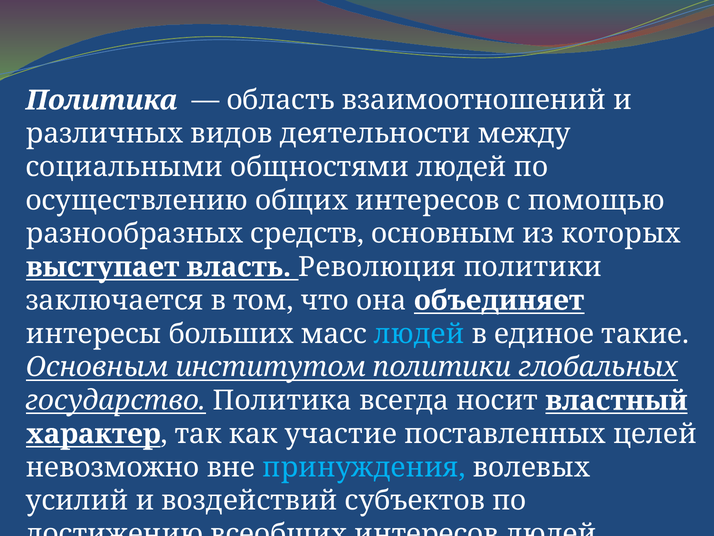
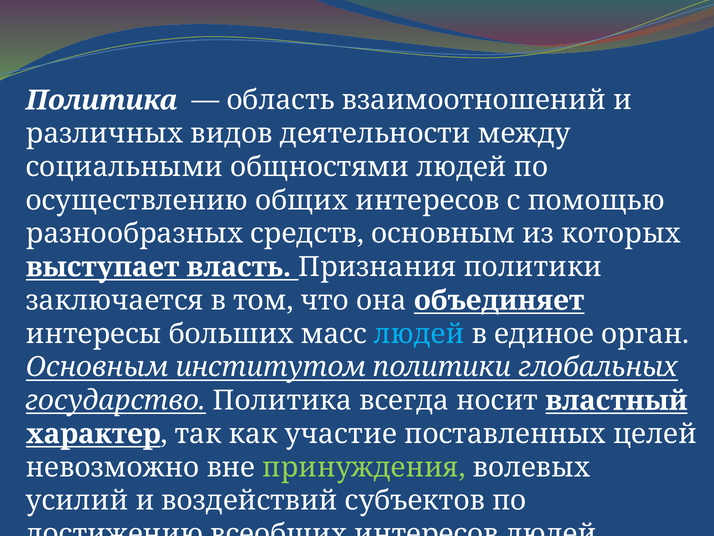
Революция: Революция -> Признания (378, 267)
такие: такие -> орган (645, 334)
принуждения colour: light blue -> light green (364, 467)
